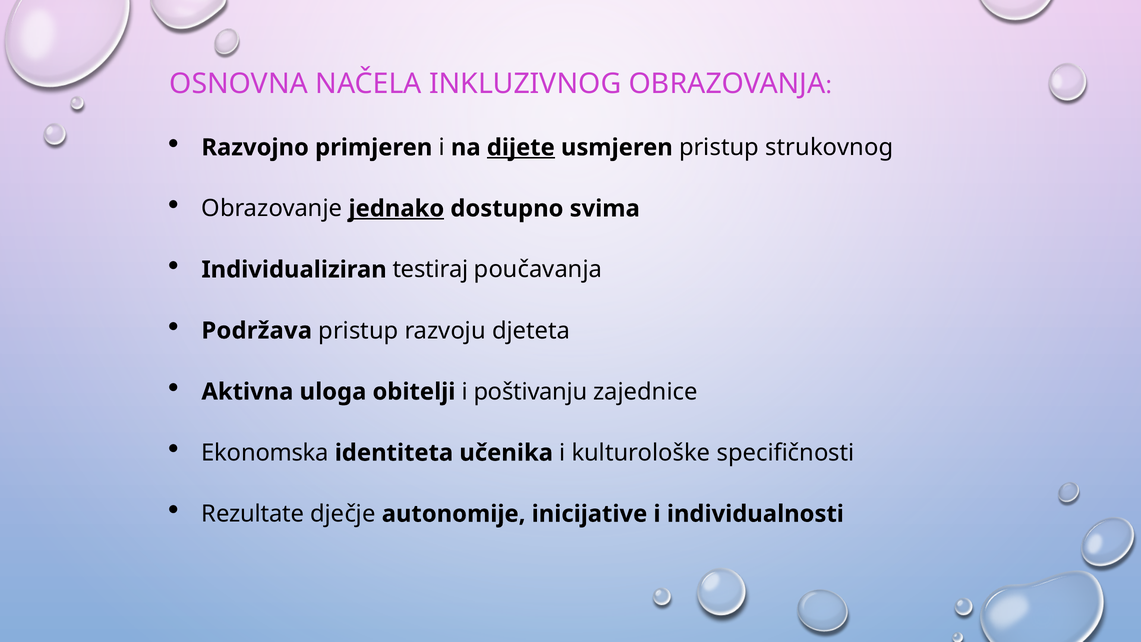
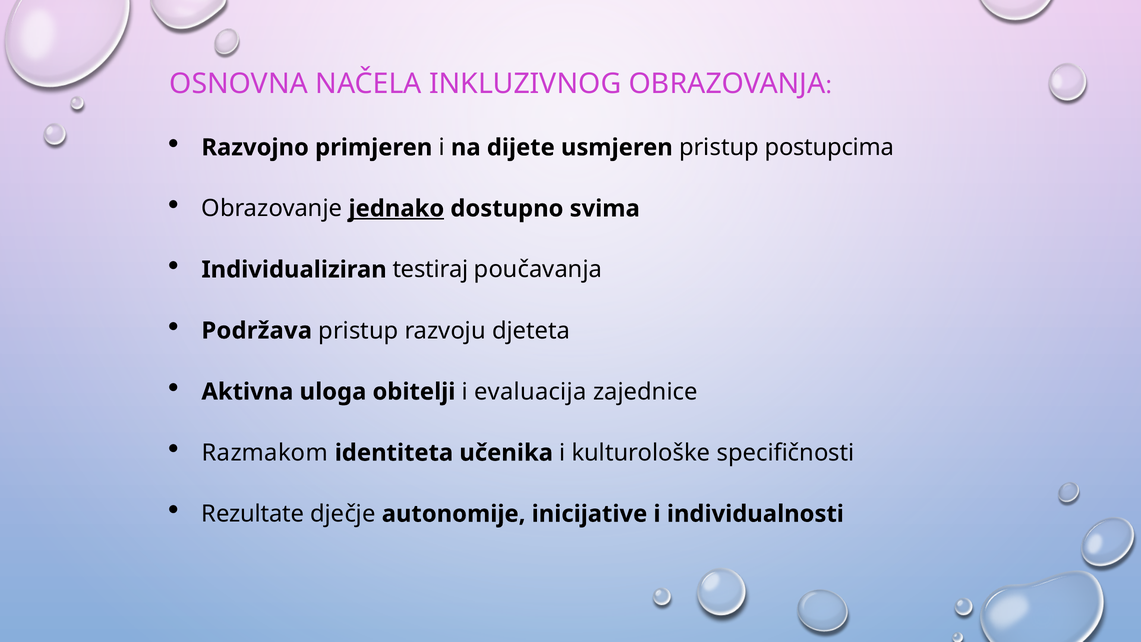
dijete underline: present -> none (521, 147)
strukovnog: strukovnog -> postupcima (829, 147)
poštivanju: poštivanju -> evaluacija (530, 392)
Ekonomska: Ekonomska -> Razmakom (265, 453)
